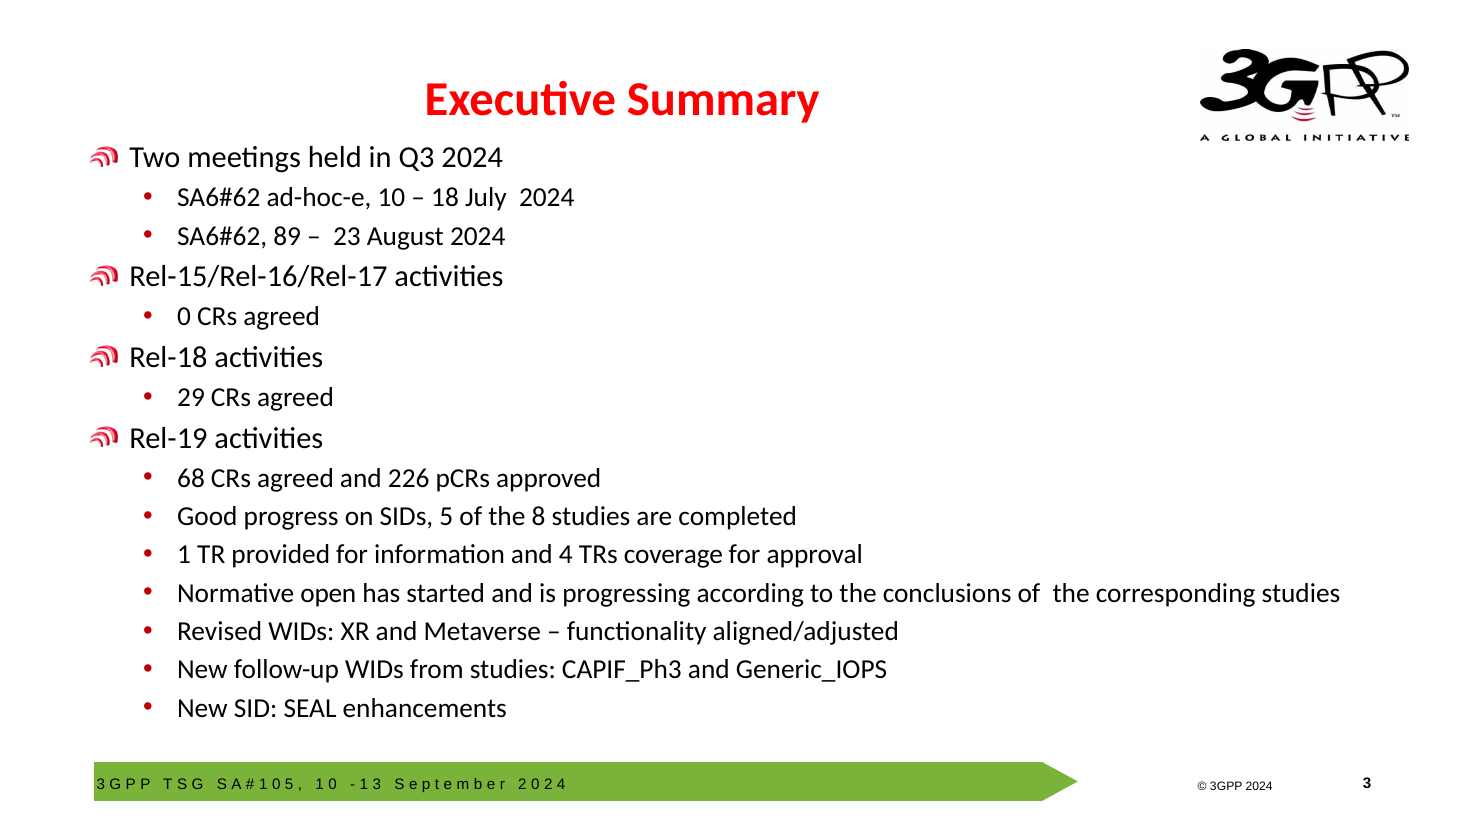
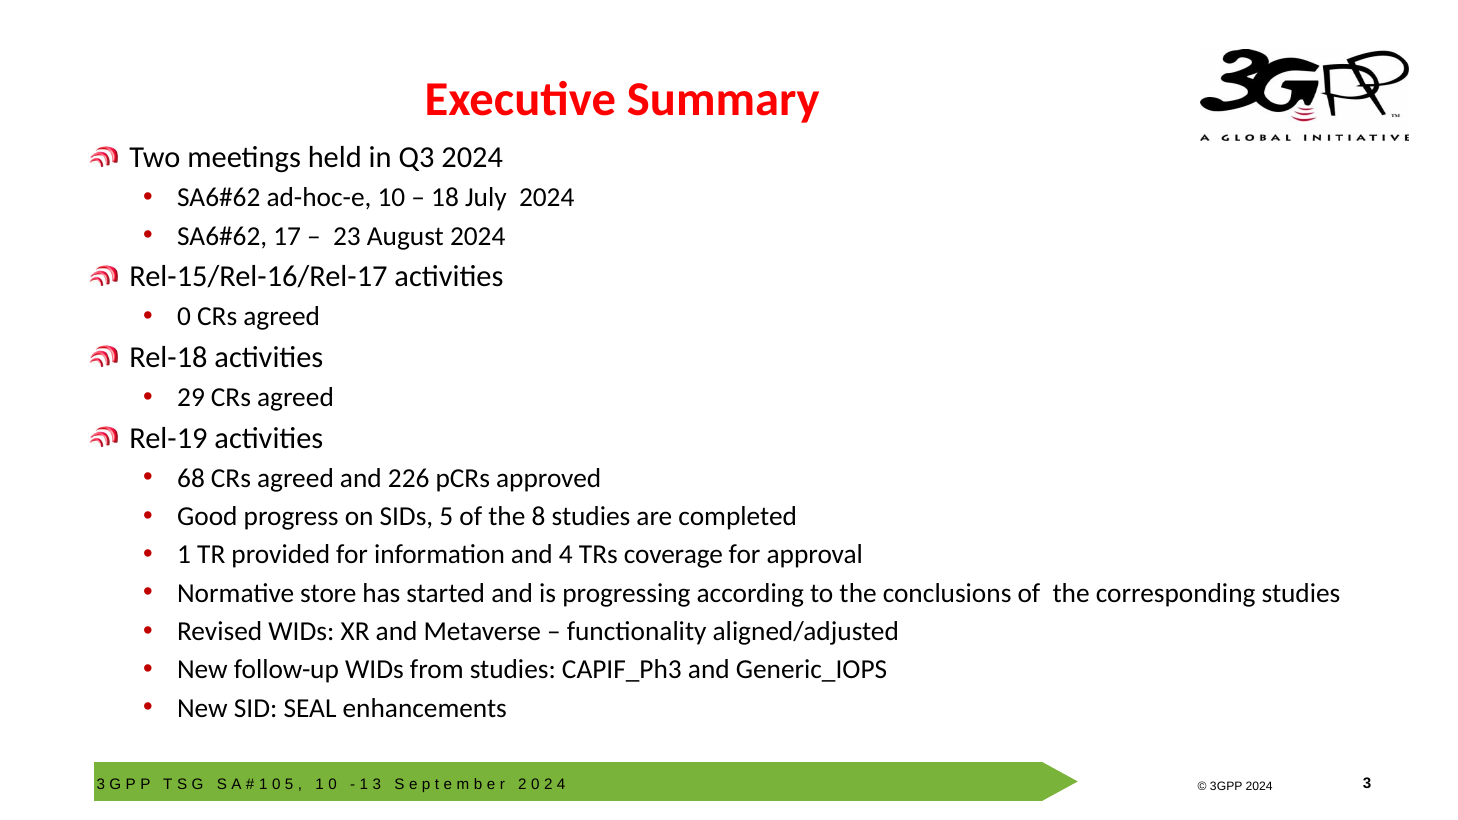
89: 89 -> 17 (287, 236)
open: open -> store (328, 593)
